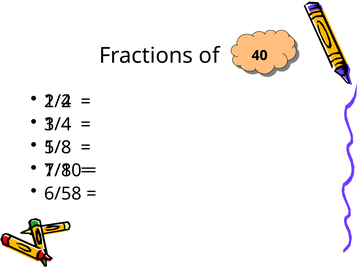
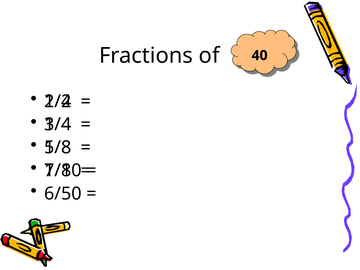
6/58: 6/58 -> 6/50 (63, 194)
